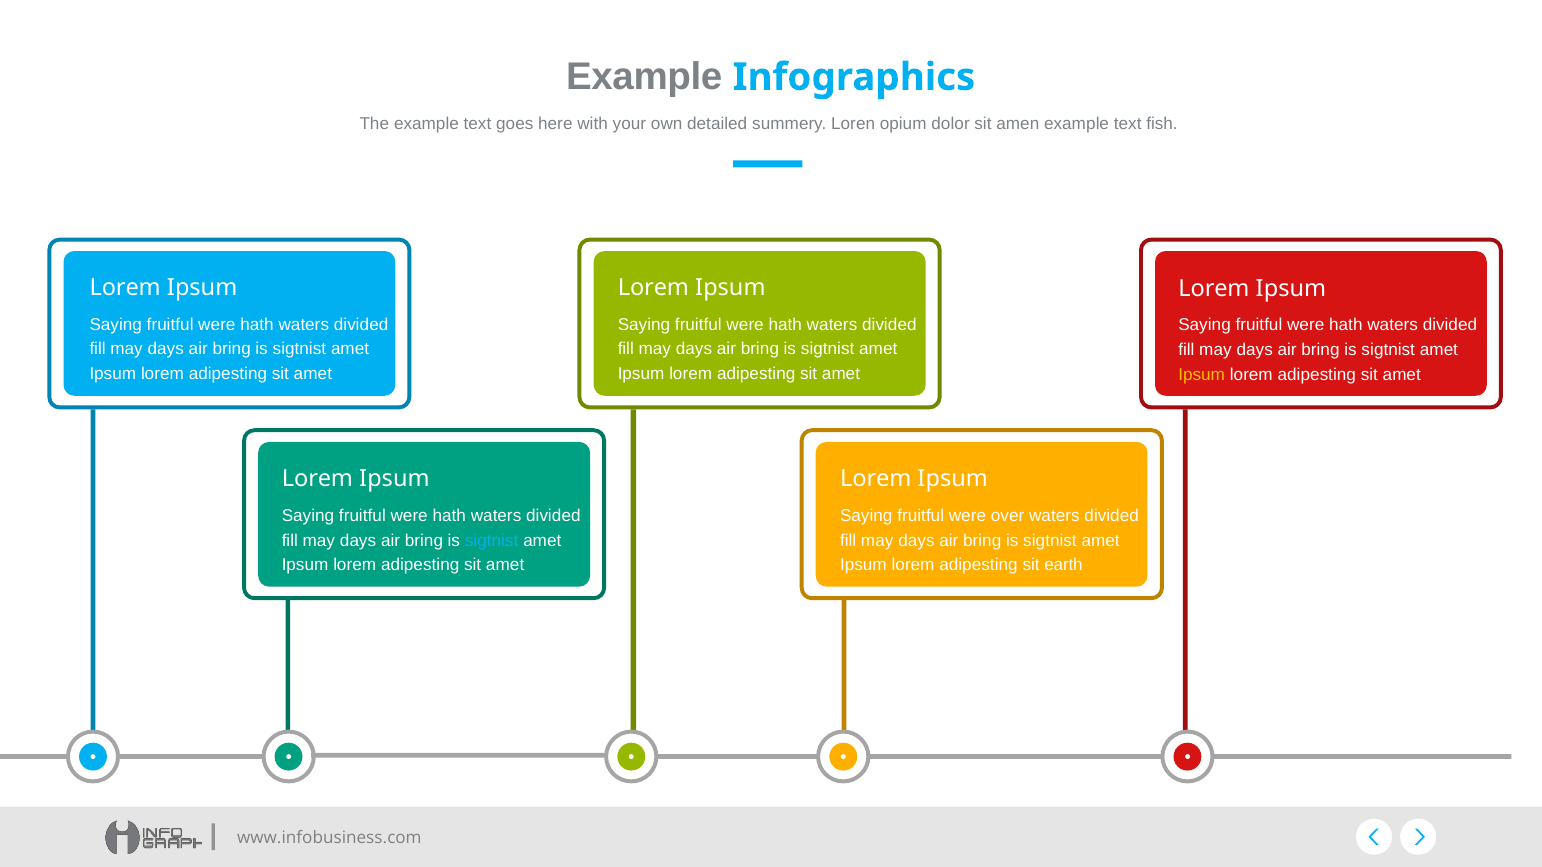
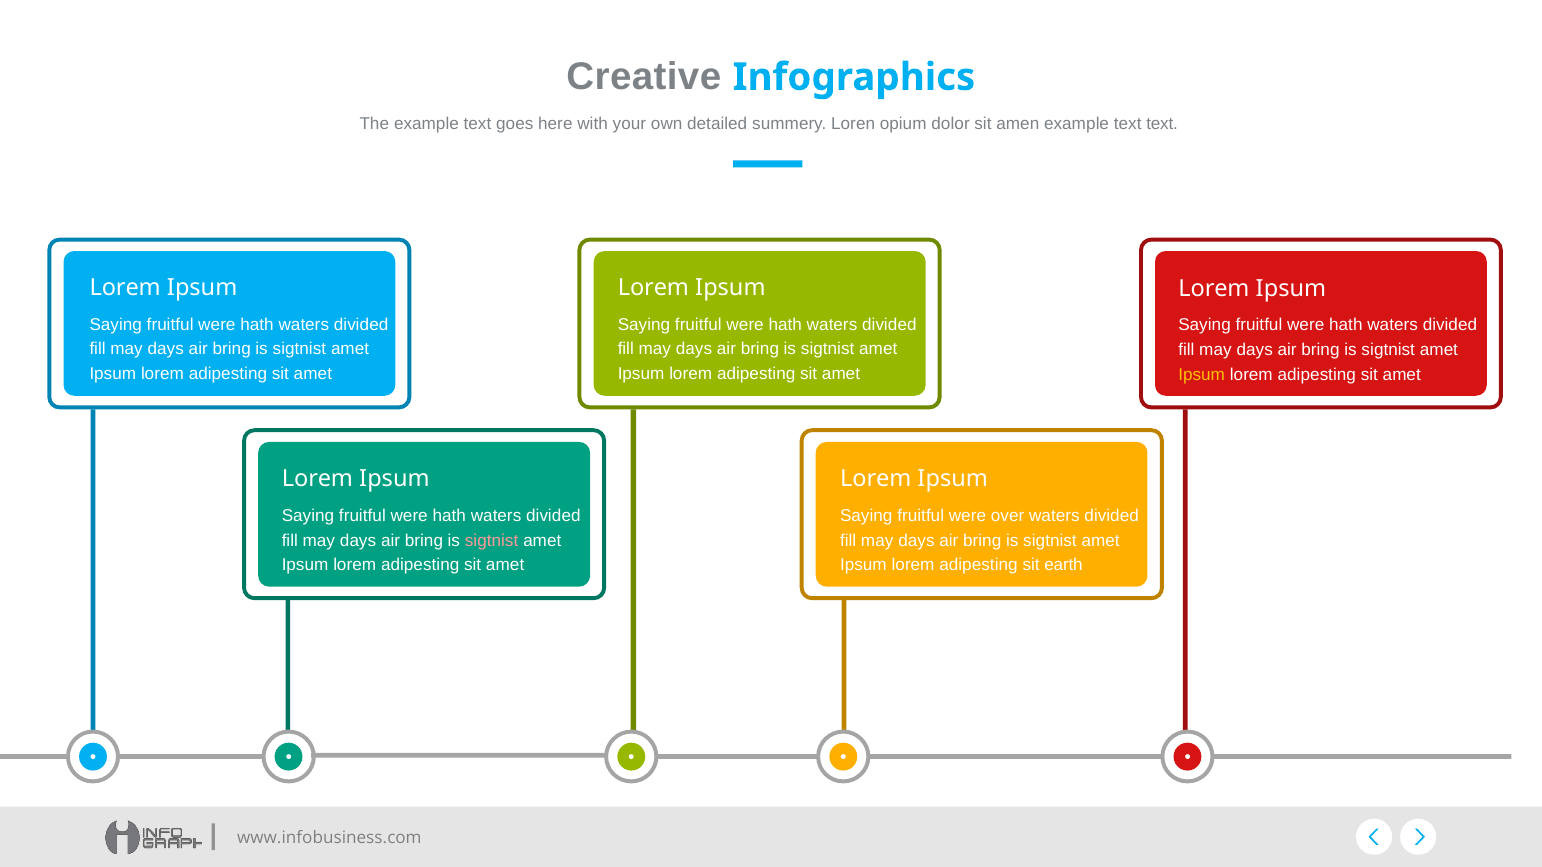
Example: Example -> Creative (644, 77)
text fish: fish -> text (1162, 124)
sigtnist colour: light blue -> pink (492, 541)
